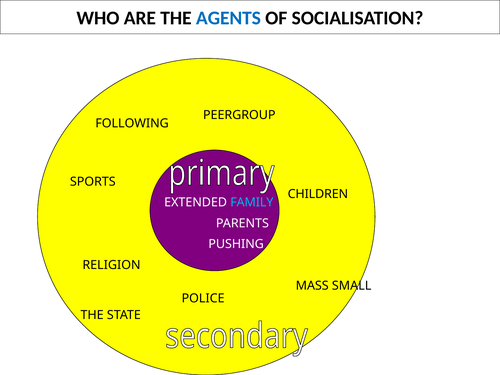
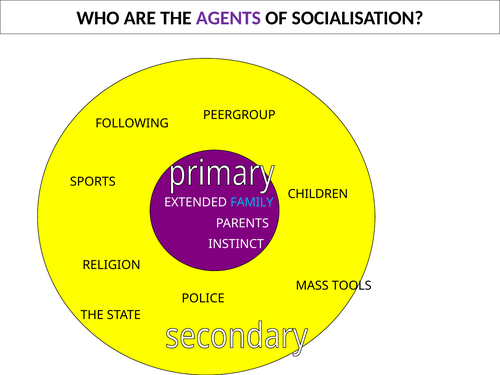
AGENTS colour: blue -> purple (228, 18)
PUSHING: PUSHING -> INSTINCT (236, 244)
SMALL: SMALL -> TOOLS (352, 286)
